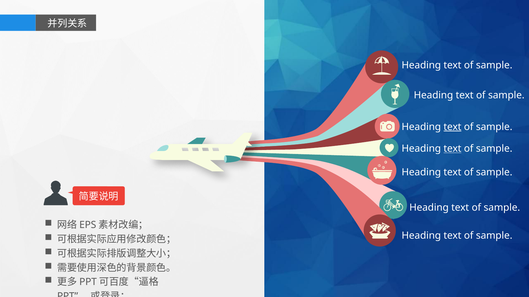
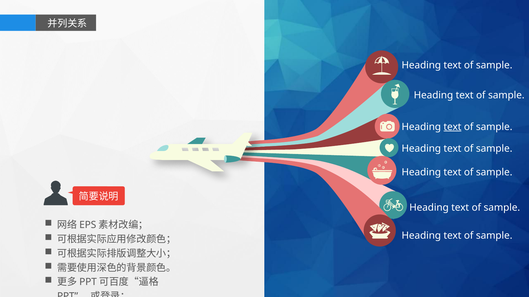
text underline: present -> none (452, 149)
